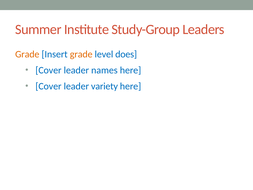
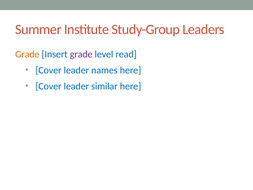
grade colour: orange -> purple (81, 54)
does: does -> read (126, 54)
variety: variety -> similar (104, 86)
